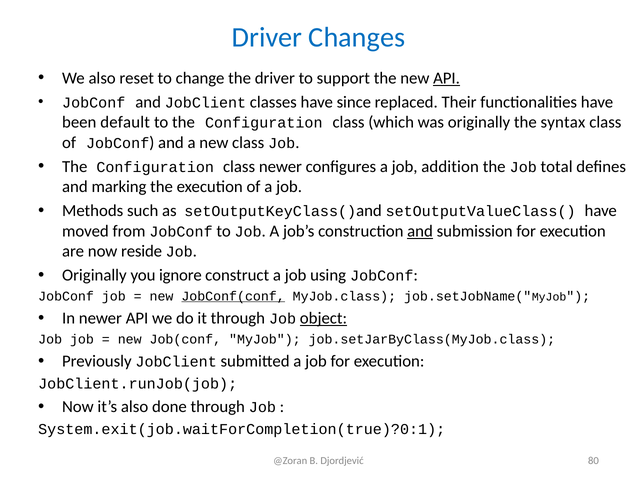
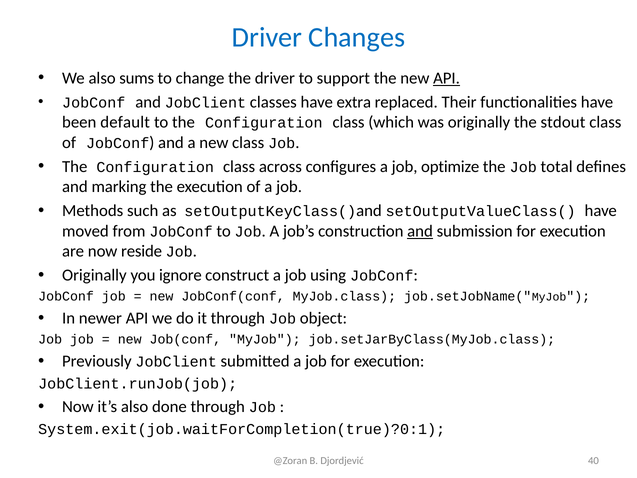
reset: reset -> sums (137, 78)
since: since -> extra (354, 102)
syntax: syntax -> stdout (563, 122)
class newer: newer -> across (280, 167)
addition: addition -> optimize (450, 167)
JobConf(conf underline: present -> none (233, 296)
object underline: present -> none (323, 318)
80: 80 -> 40 (593, 460)
